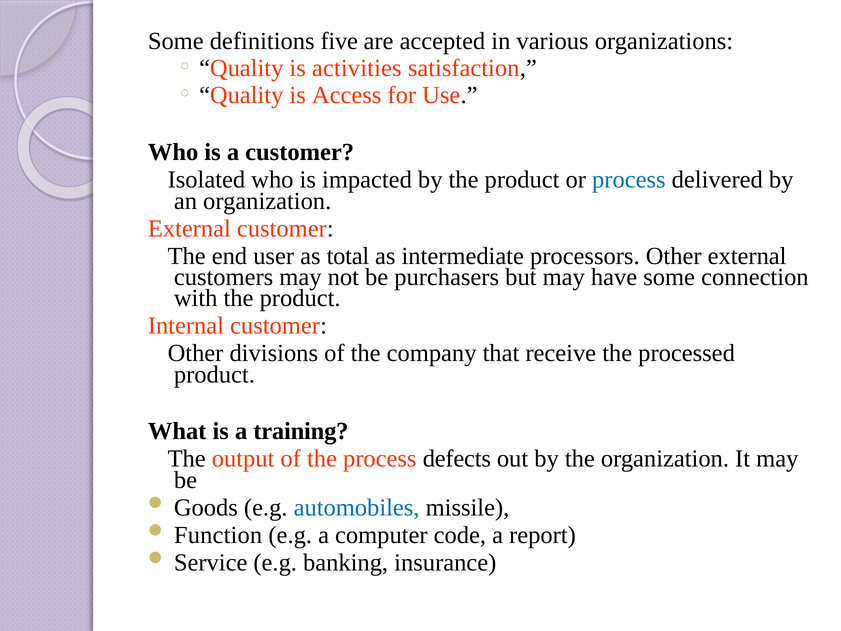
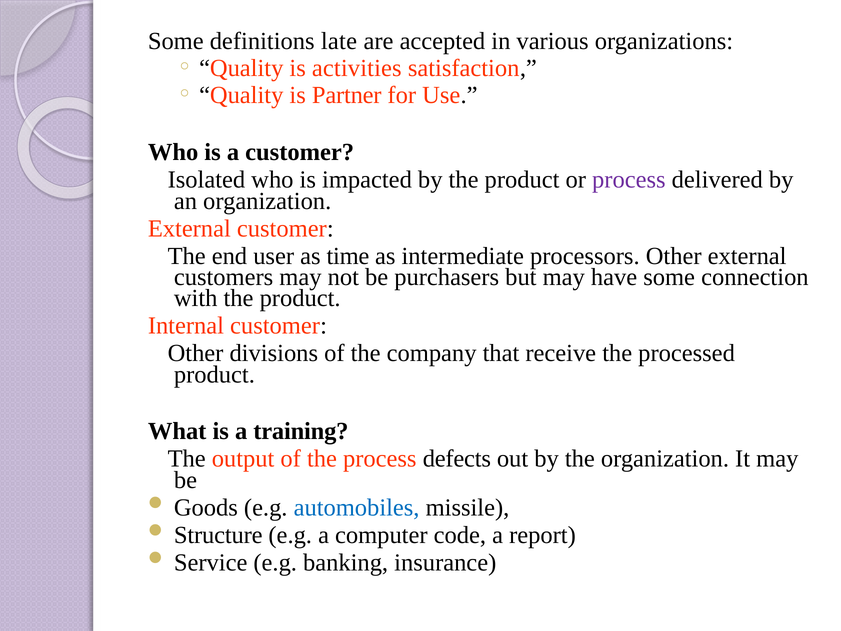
five: five -> late (339, 41)
Access: Access -> Partner (347, 95)
process colour: blue -> purple (629, 180)
total: total -> time (348, 256)
Function: Function -> Structure (218, 535)
